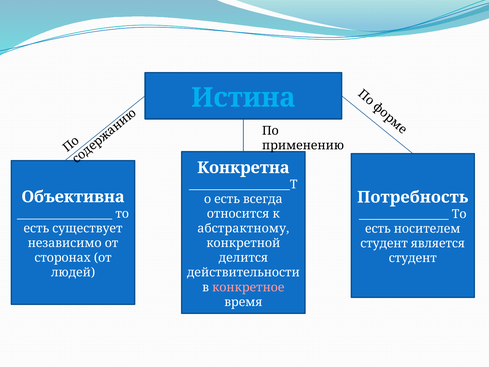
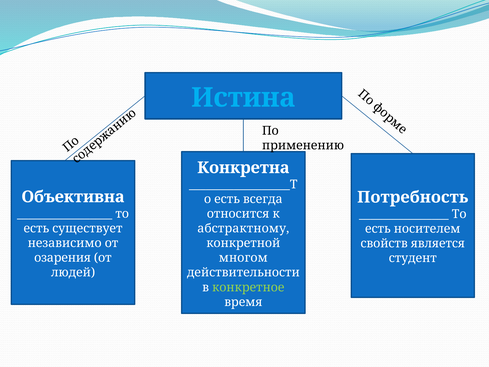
студент: студент -> свойств (384, 243)
сторонах: сторонах -> озарения (63, 258)
делится: делится -> многом (243, 258)
конкретное colour: pink -> light green (248, 287)
